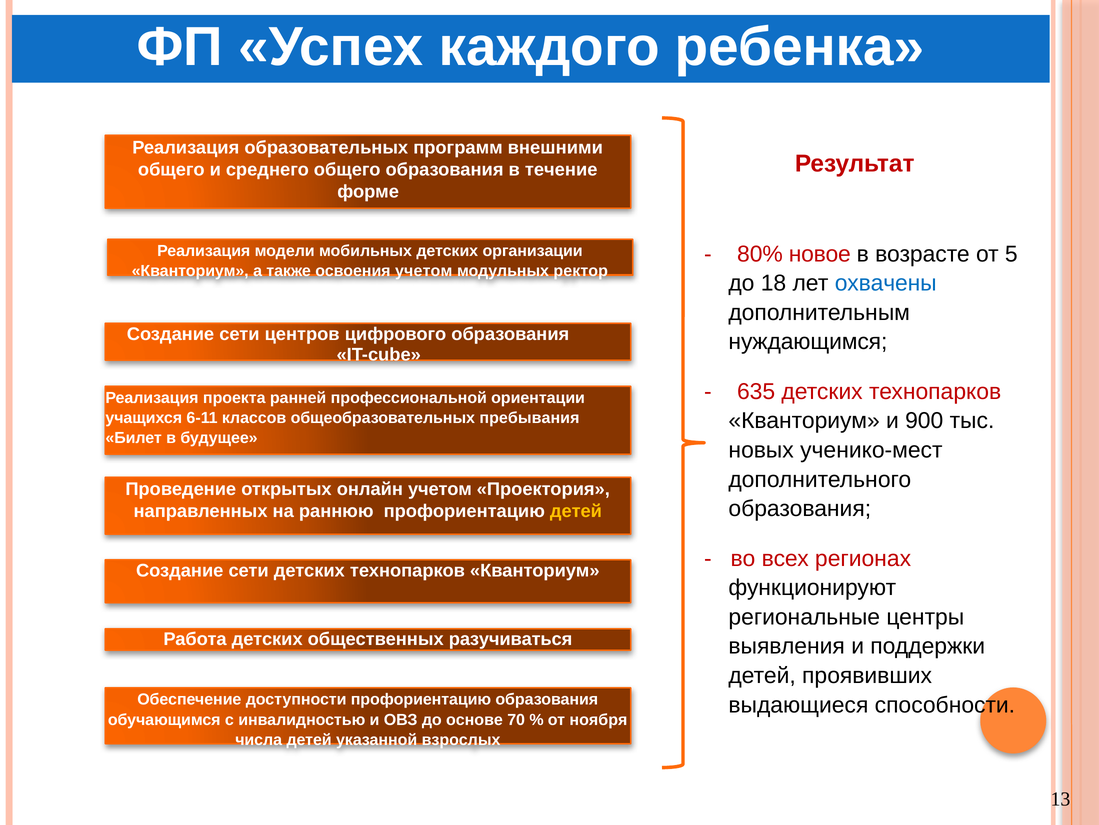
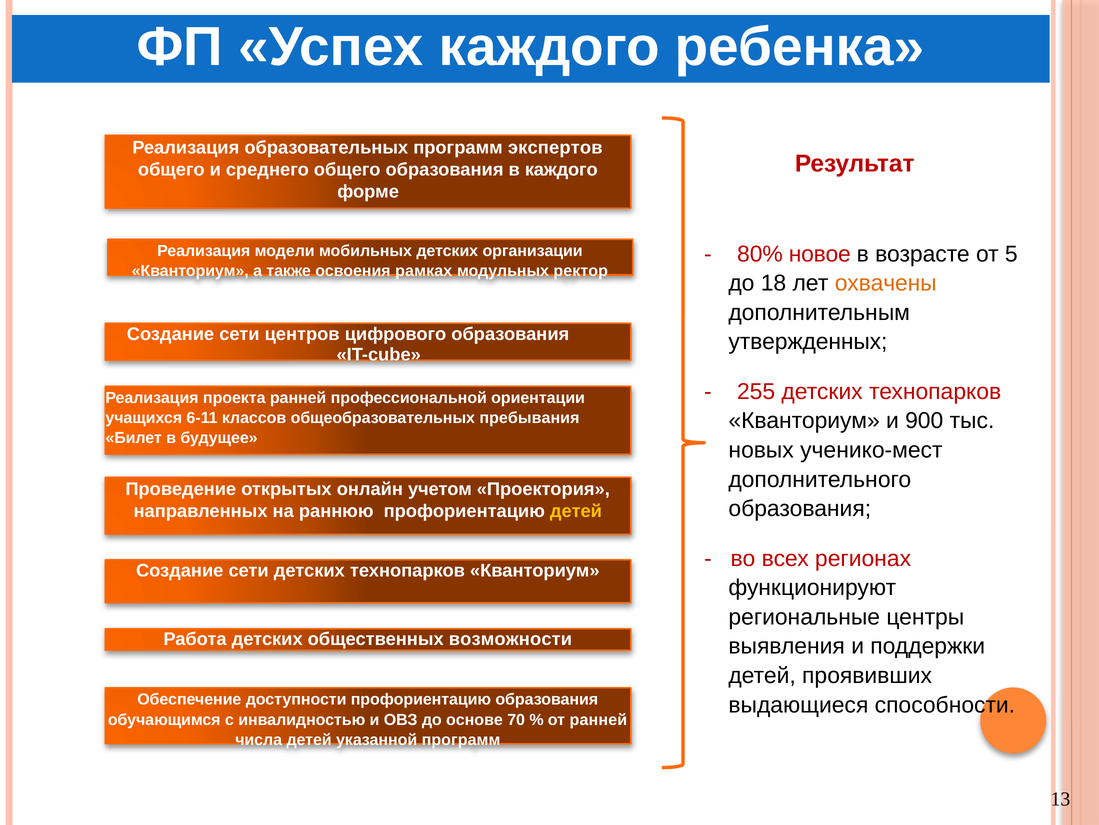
внешними: внешними -> экспертов (555, 147)
в течение: течение -> каждого (561, 169)
учетом: учетом -> рамках (424, 271)
охвачены colour: blue -> orange (886, 283)
нуждающимся: нуждающимся -> утвержденных (808, 342)
635: 635 -> 255 (756, 391)
разучиваться: разучиваться -> возможности (510, 639)
от ноября: ноября -> ранней (598, 719)
указанной взрослых: взрослых -> программ (461, 739)
